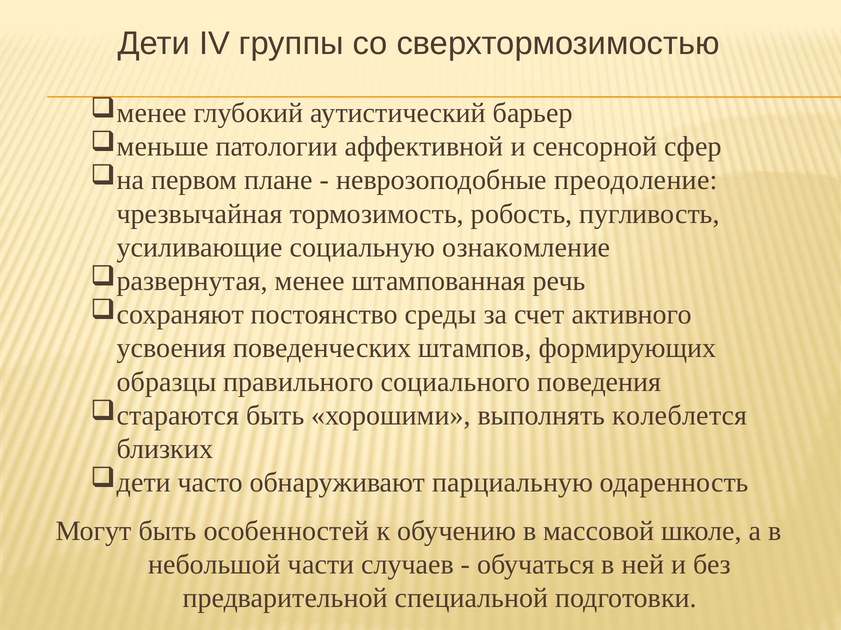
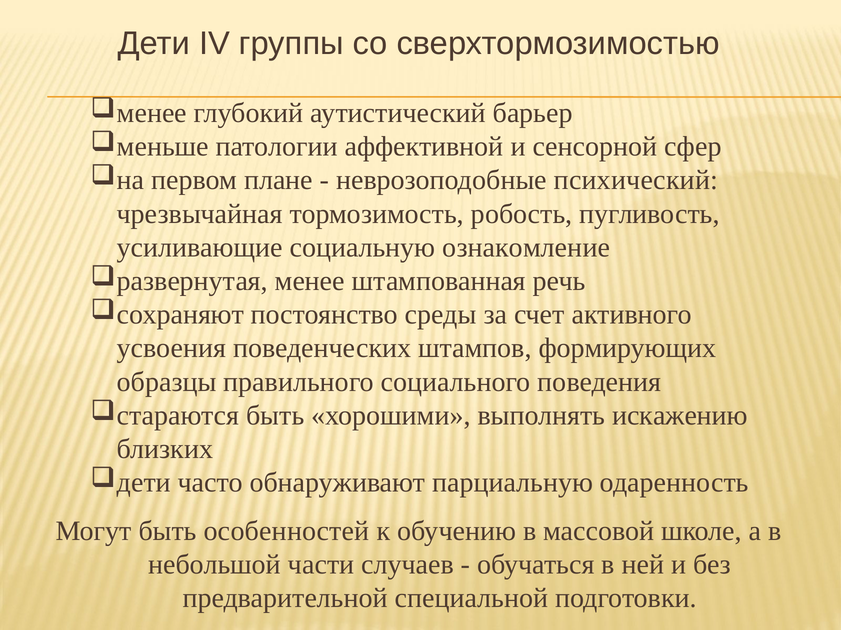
преодоление: преодоление -> психический (636, 180)
колеблется: колеблется -> искажению (680, 416)
